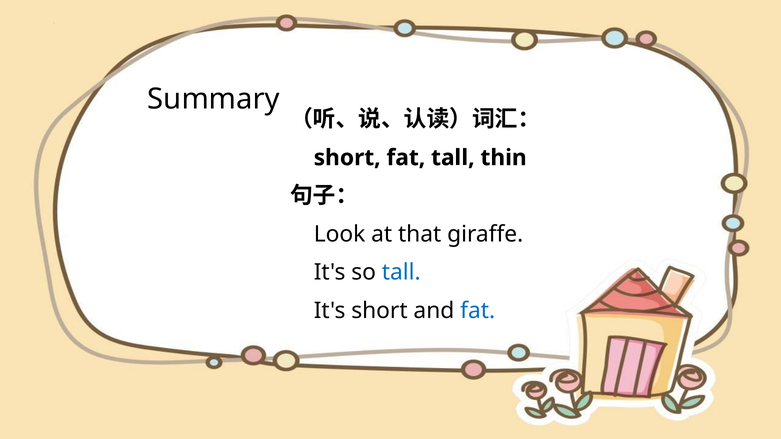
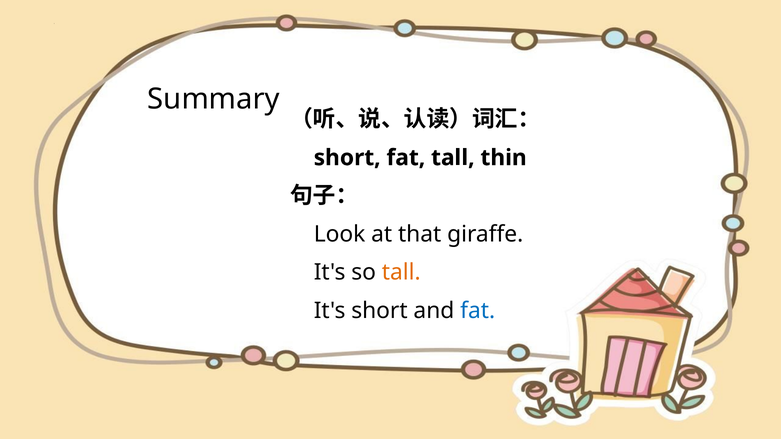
tall colour: blue -> orange (401, 273)
